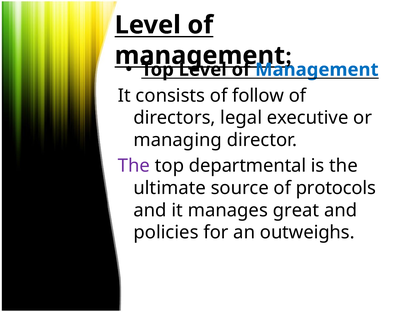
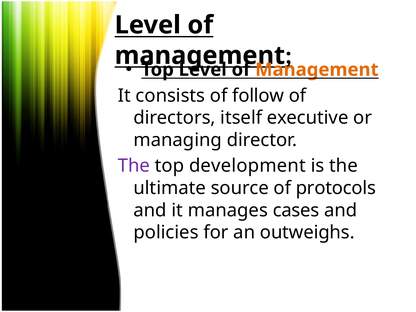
Management colour: blue -> orange (317, 70)
legal: legal -> itself (241, 118)
departmental: departmental -> development (247, 166)
great: great -> cases (296, 210)
